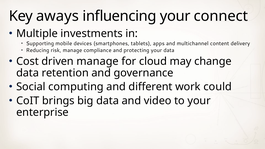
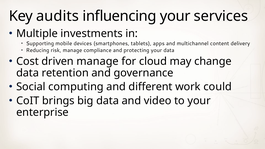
aways: aways -> audits (57, 16)
connect: connect -> services (221, 16)
